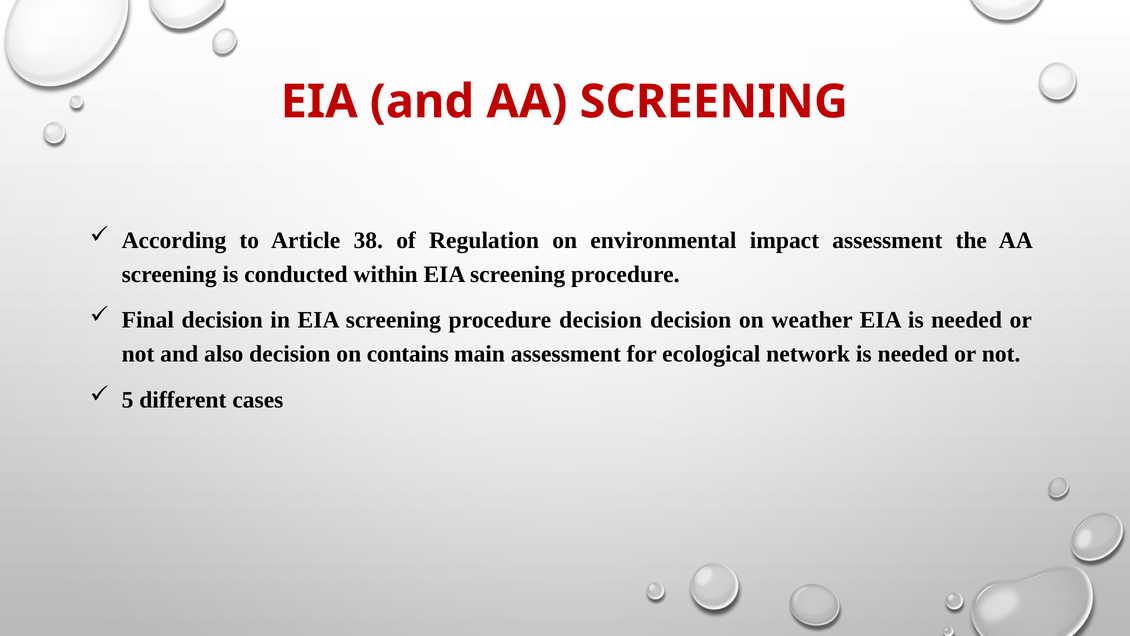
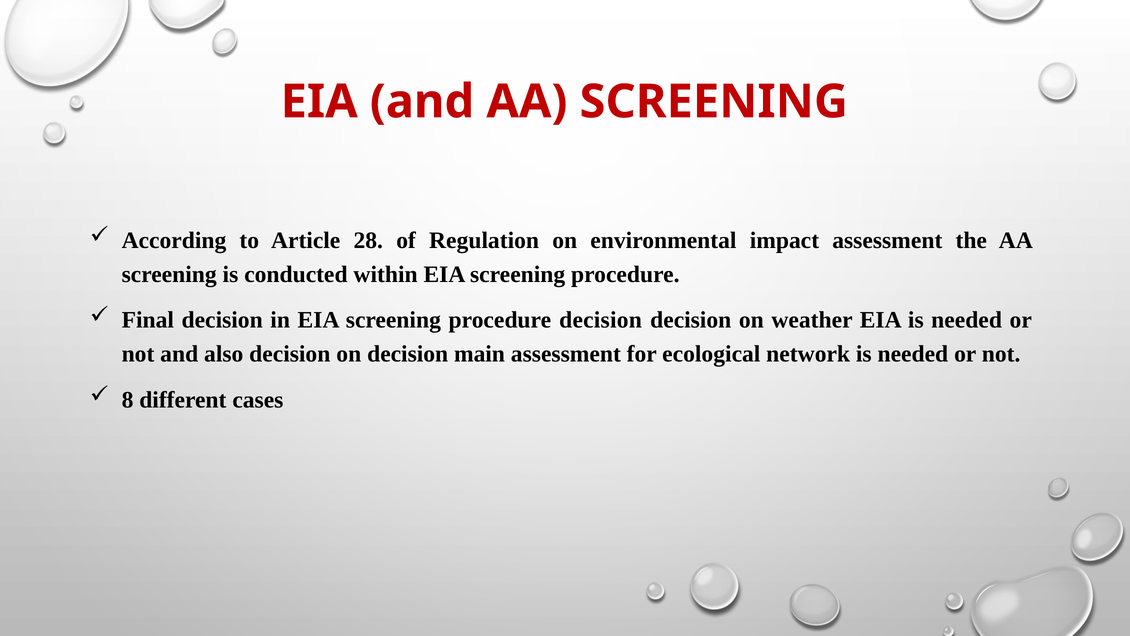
38: 38 -> 28 (368, 240)
on contains: contains -> decision (408, 354)
5: 5 -> 8 (128, 400)
